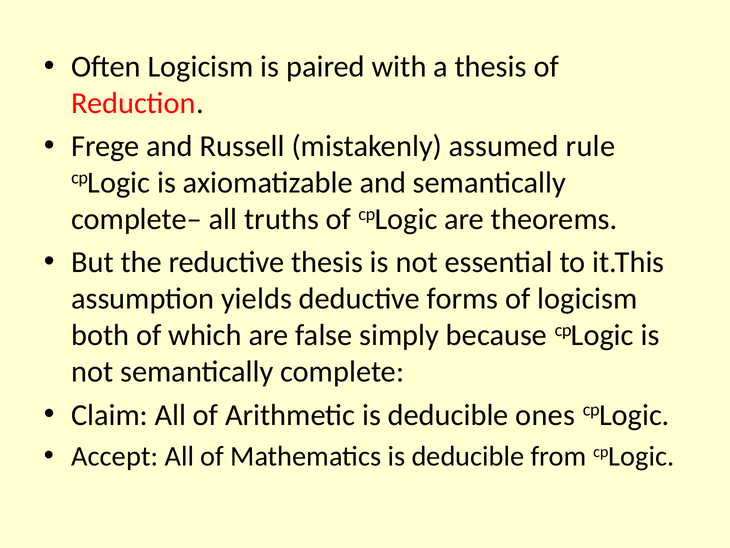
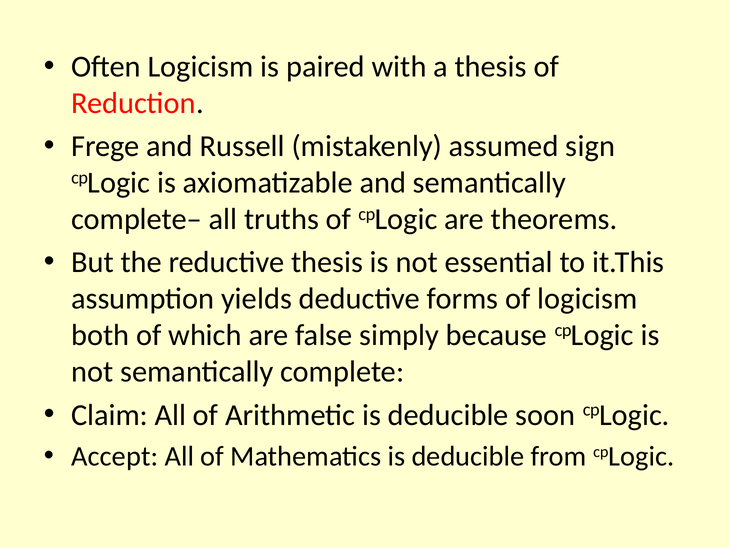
rule: rule -> sign (590, 146)
ones: ones -> soon (545, 415)
